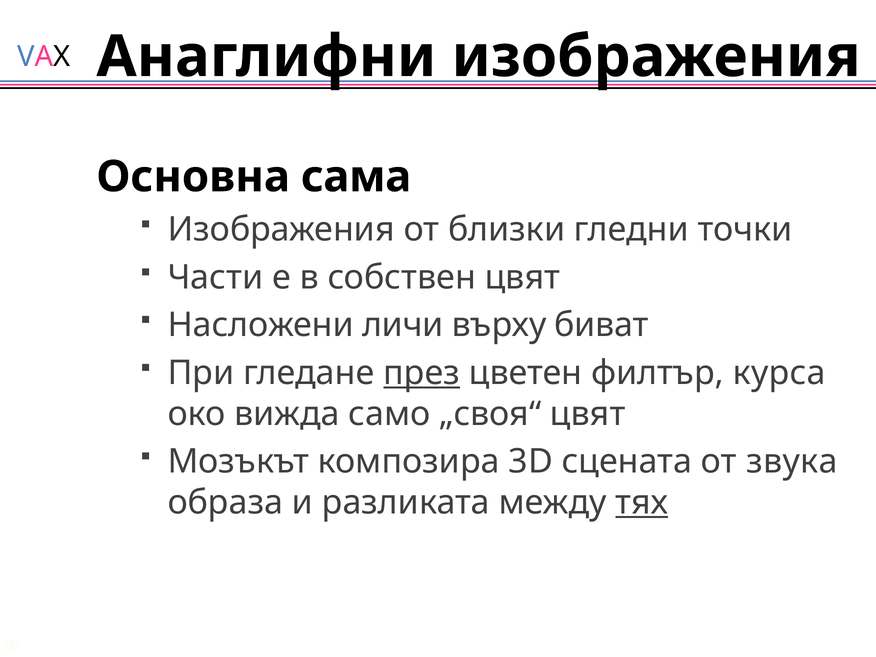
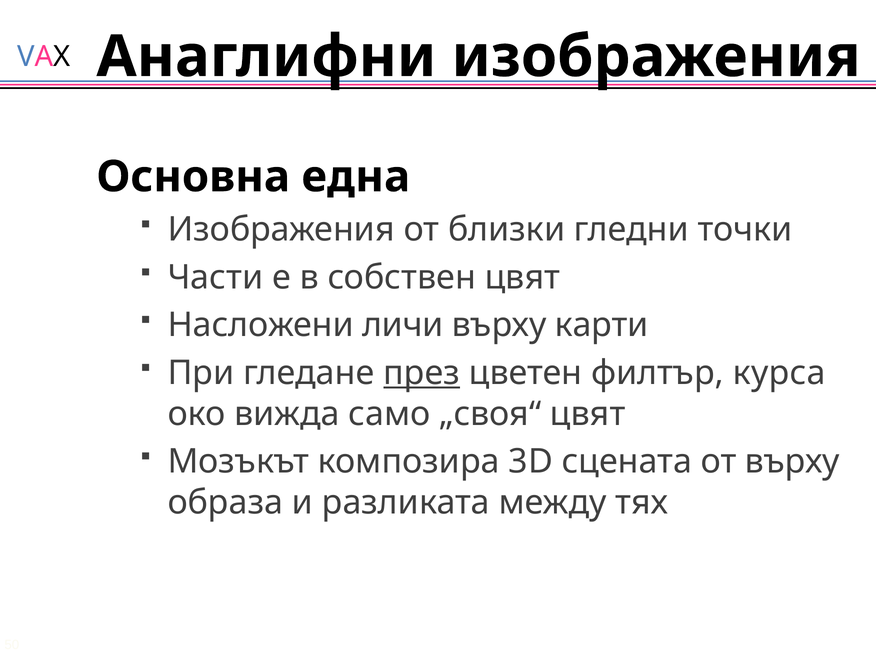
сама: сама -> една (356, 177)
биват: биват -> карти (602, 325)
от звука: звука -> върху (792, 462)
тях underline: present -> none (642, 502)
